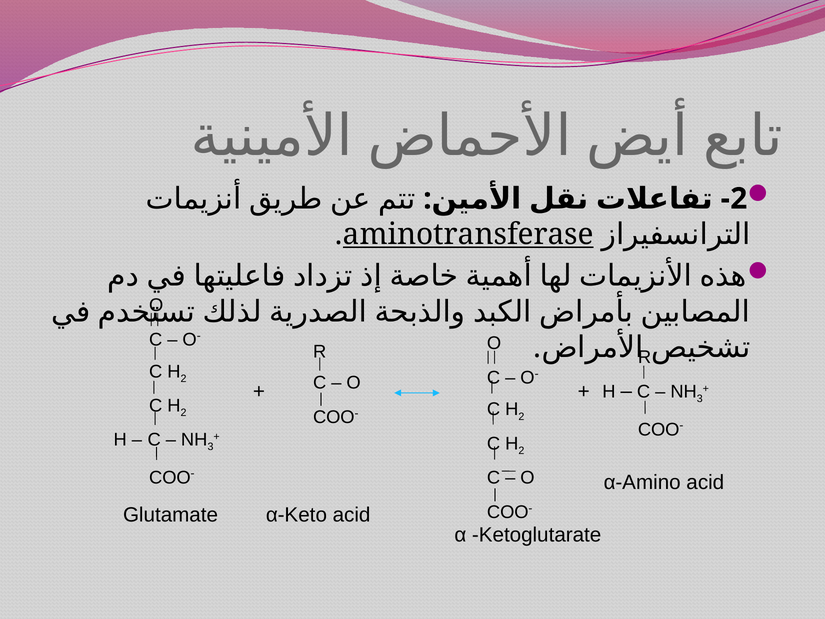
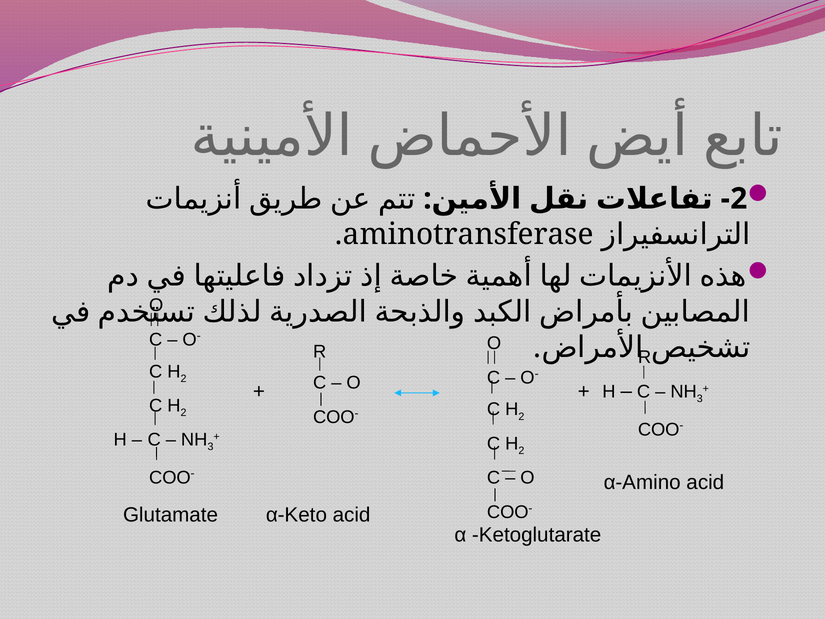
aminotransferase underline: present -> none (468, 234)
